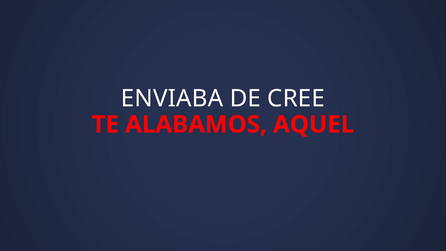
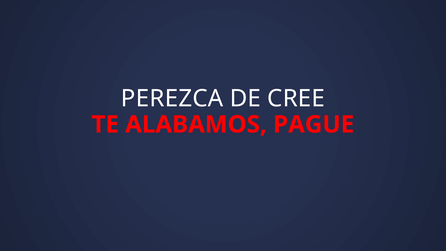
ENVIABA: ENVIABA -> PEREZCA (172, 98)
AQUEL: AQUEL -> PAGUE (314, 124)
